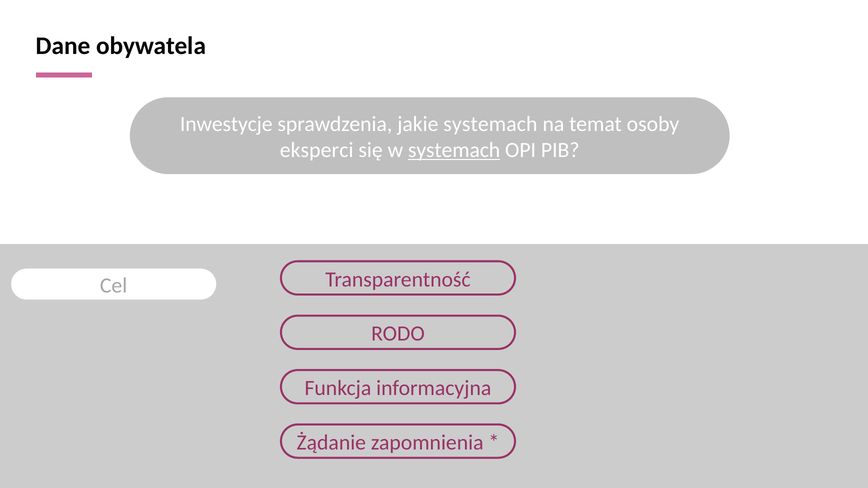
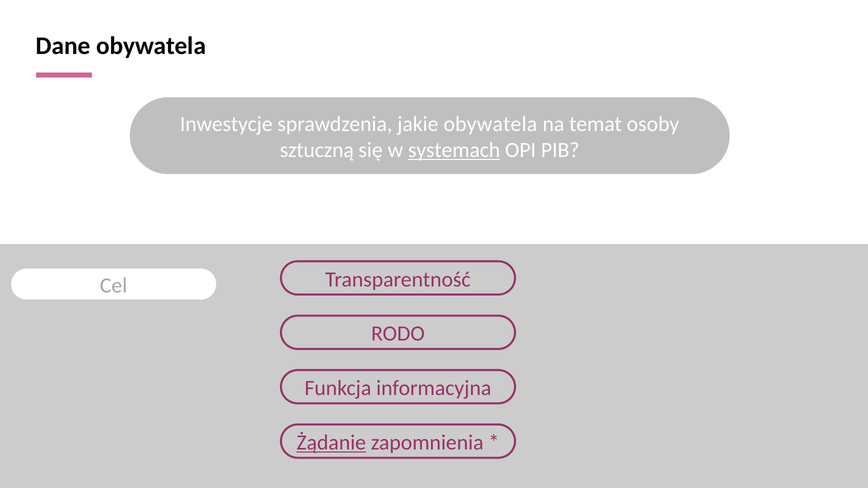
jakie systemach: systemach -> obywatela (490, 124)
eksperci: eksperci -> sztuczną (317, 150)
Żądanie underline: none -> present (331, 443)
